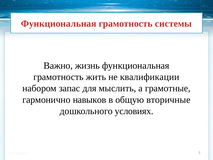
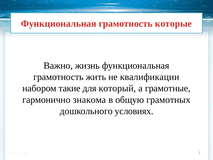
системы: системы -> которые (173, 24)
запас: запас -> такие (70, 88)
мыслить: мыслить -> который (117, 88)
навыков: навыков -> знакома (89, 100)
вторичные: вторичные -> грамотных (168, 100)
